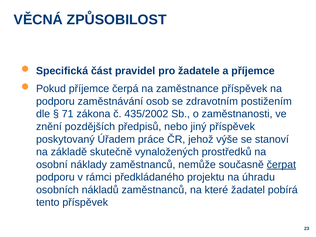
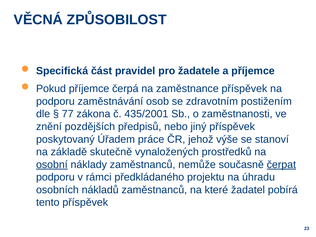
71: 71 -> 77 (68, 114)
435/2002: 435/2002 -> 435/2001 (146, 114)
osobní underline: none -> present (52, 165)
